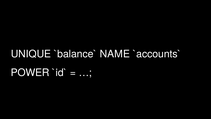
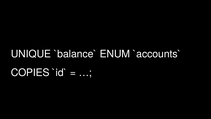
NAME: NAME -> ENUM (115, 54)
POWER: POWER -> COPIES (30, 72)
